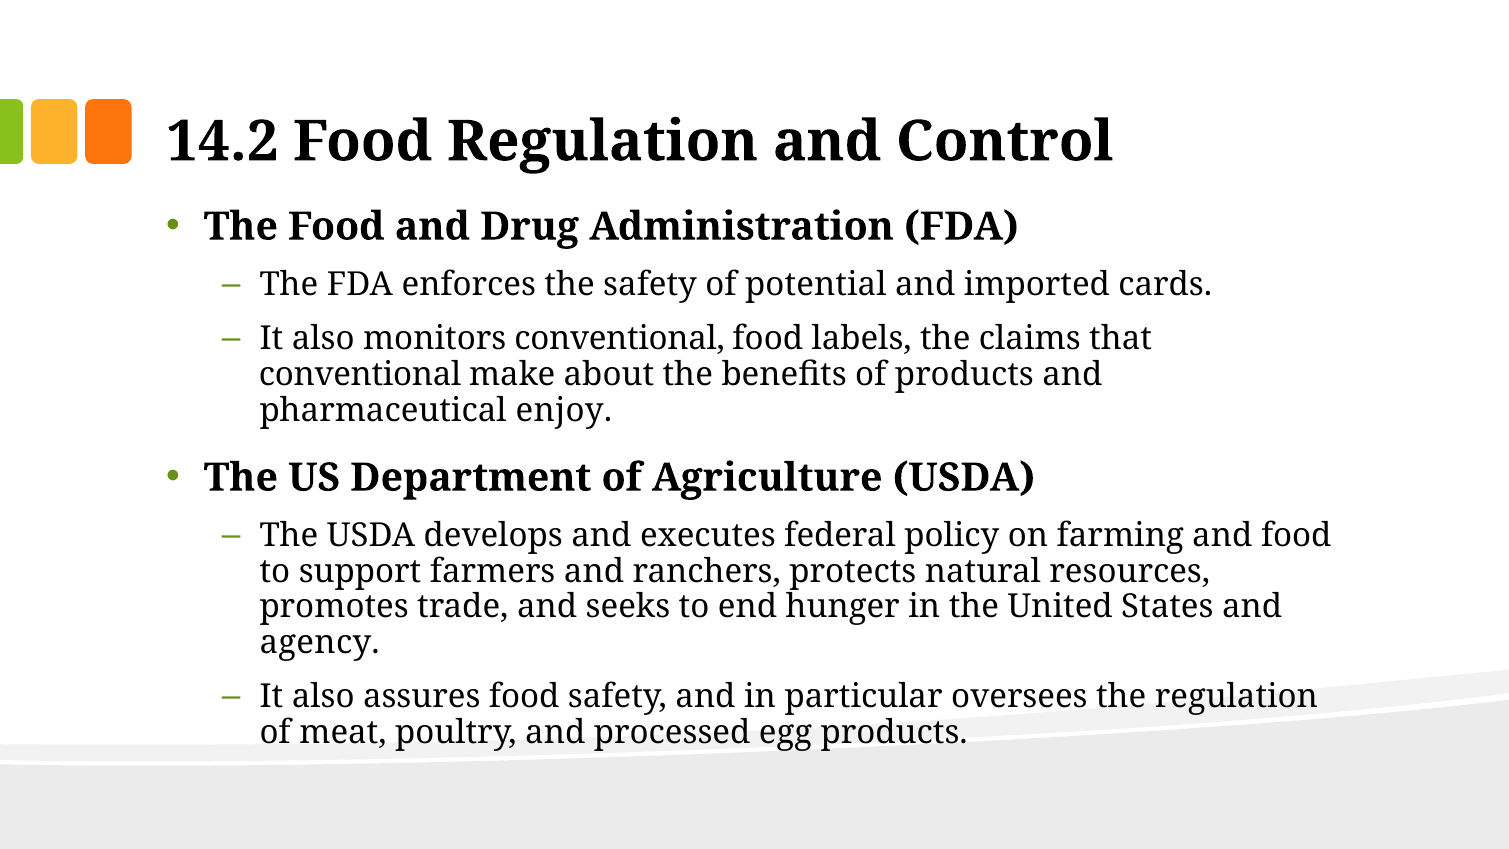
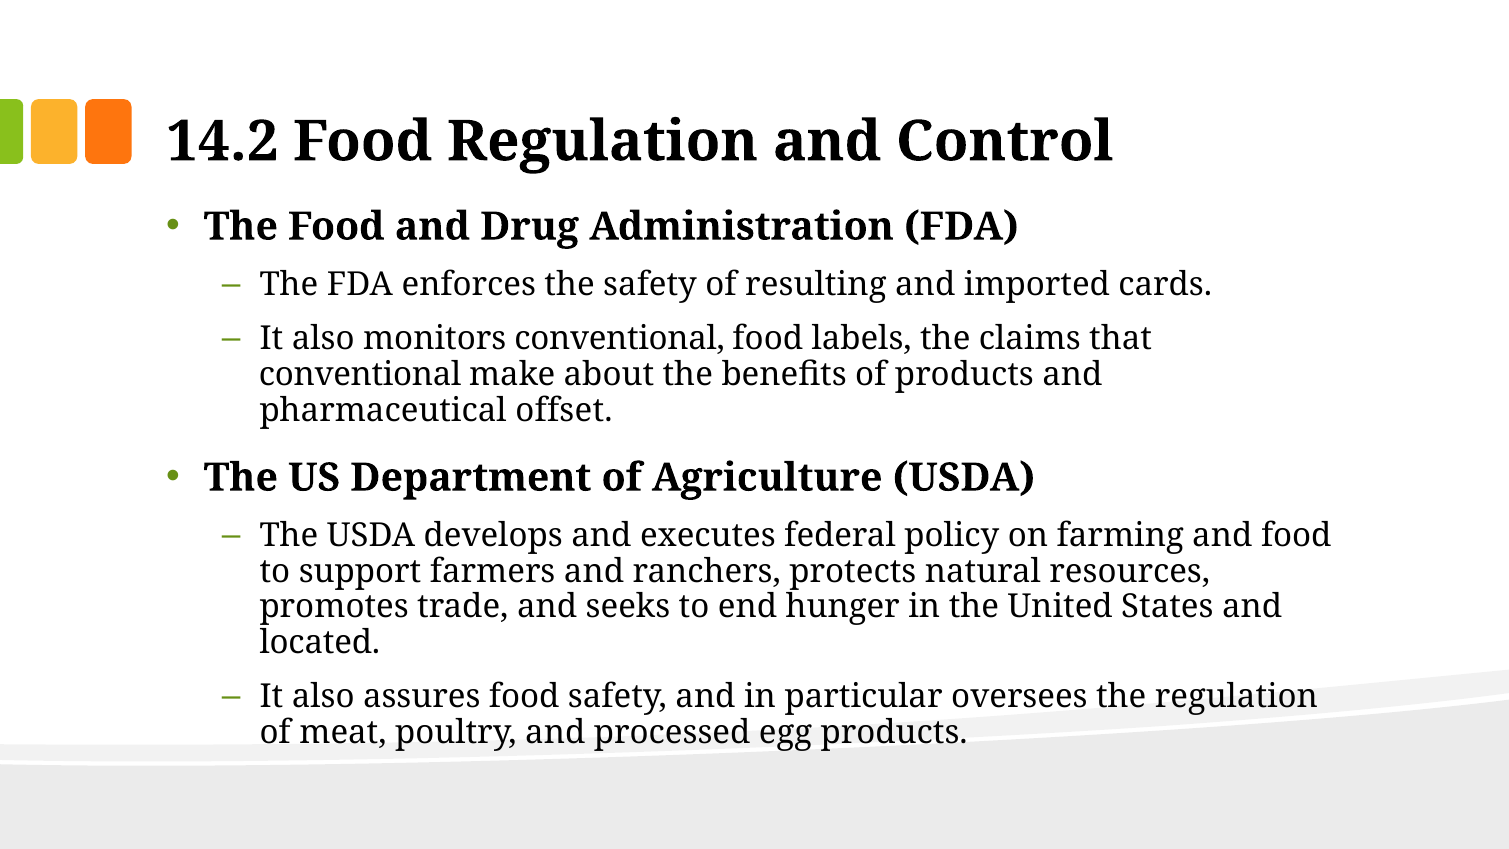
potential: potential -> resulting (816, 285)
enjoy: enjoy -> offset (564, 410)
agency: agency -> located (320, 643)
